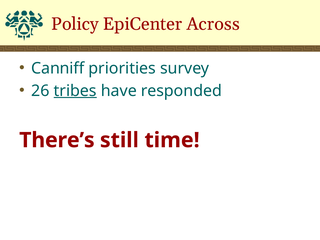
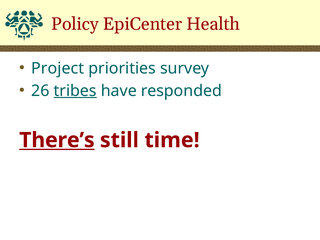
Across: Across -> Health (213, 24)
Canniff: Canniff -> Project (58, 68)
There’s underline: none -> present (57, 140)
